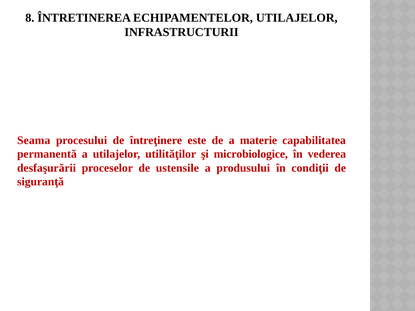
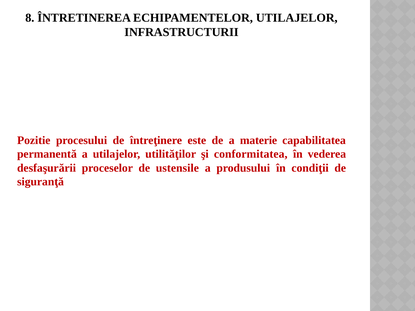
Seama: Seama -> Pozitie (34, 140)
microbiologice: microbiologice -> conformitatea (251, 154)
